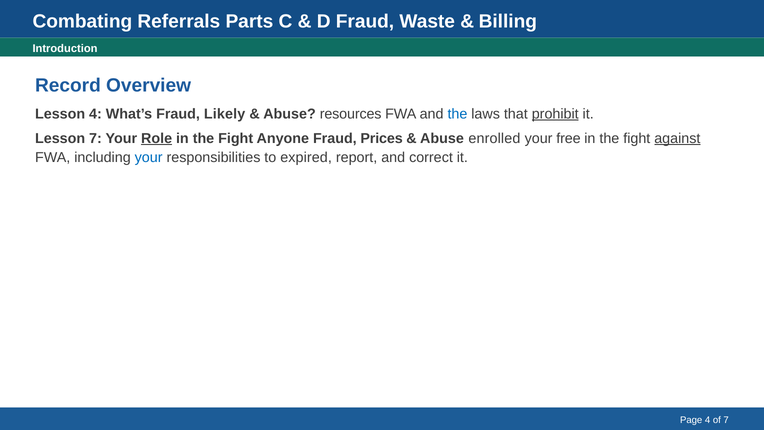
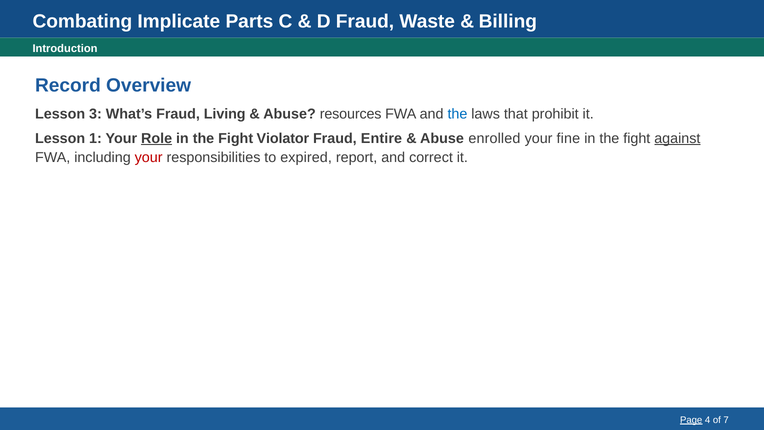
Referrals: Referrals -> Implicate (179, 21)
Lesson 4: 4 -> 3 (95, 114)
Likely: Likely -> Living (225, 114)
prohibit underline: present -> none (555, 114)
Lesson 7: 7 -> 1 (95, 138)
Anyone: Anyone -> Violator (283, 138)
Prices: Prices -> Entire (381, 138)
free: free -> fine (568, 138)
your colour: blue -> red (149, 157)
Page underline: none -> present (691, 420)
